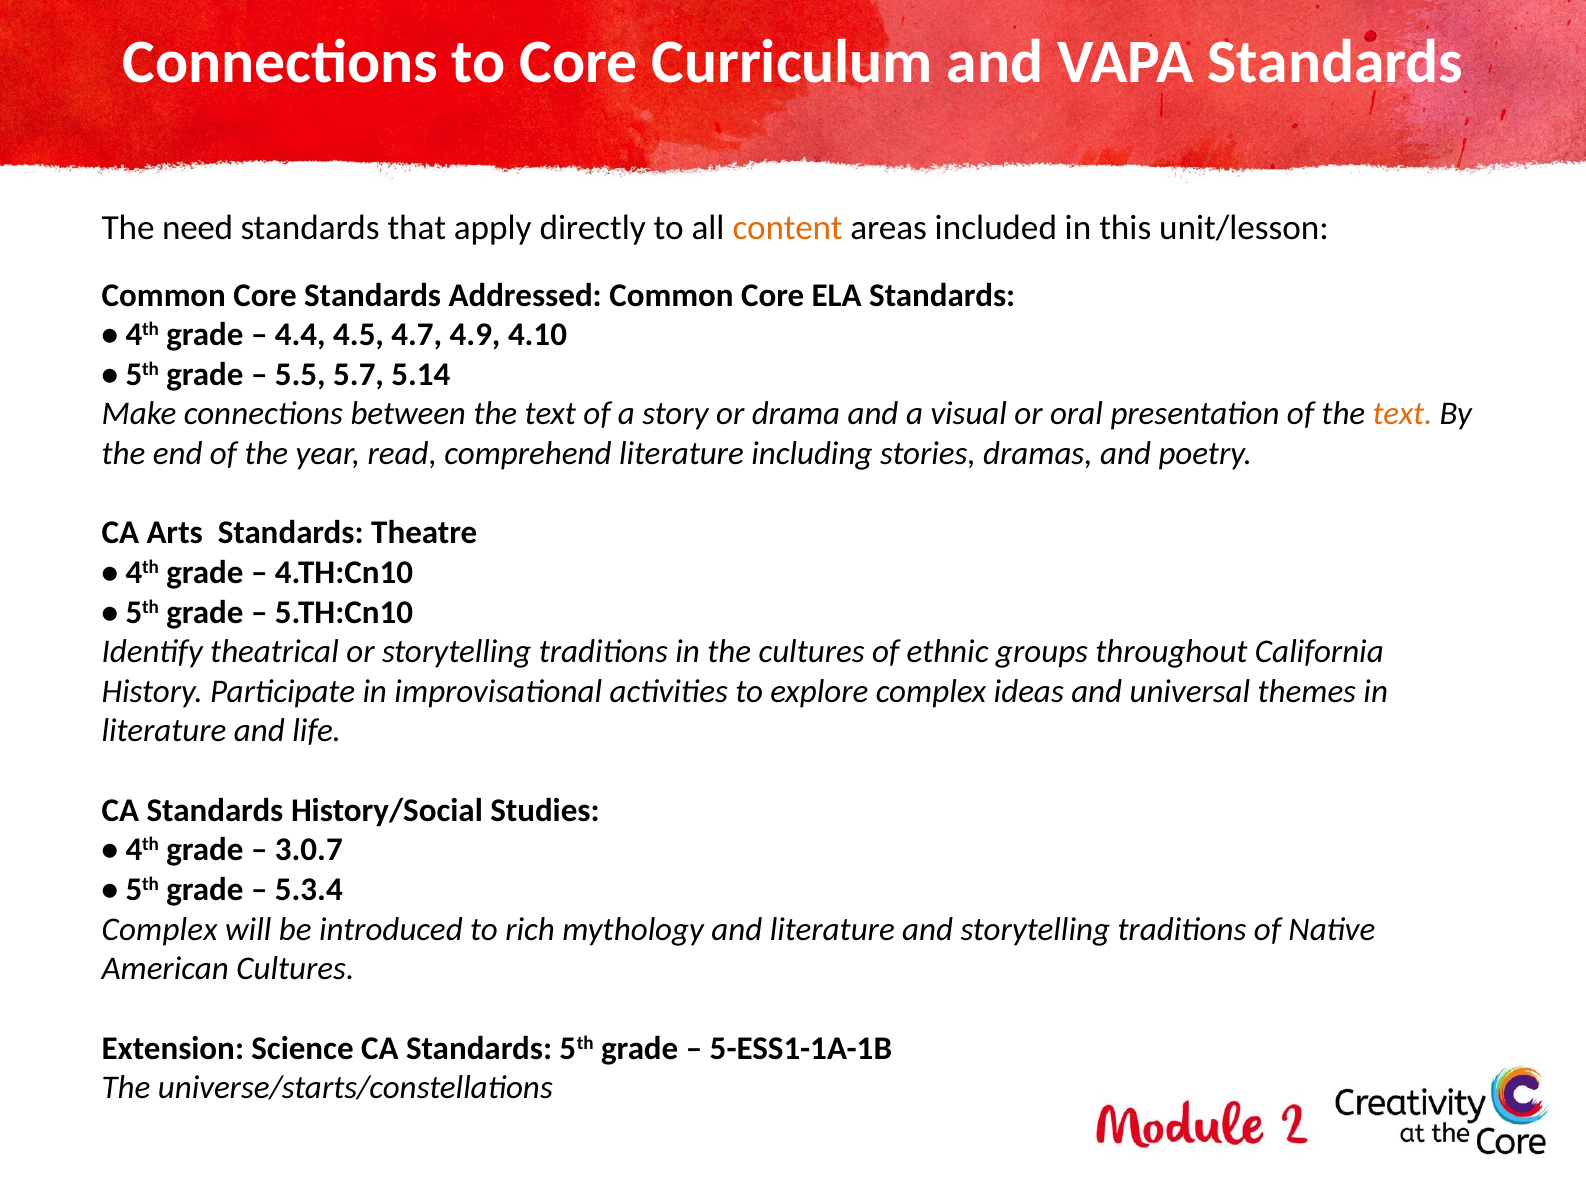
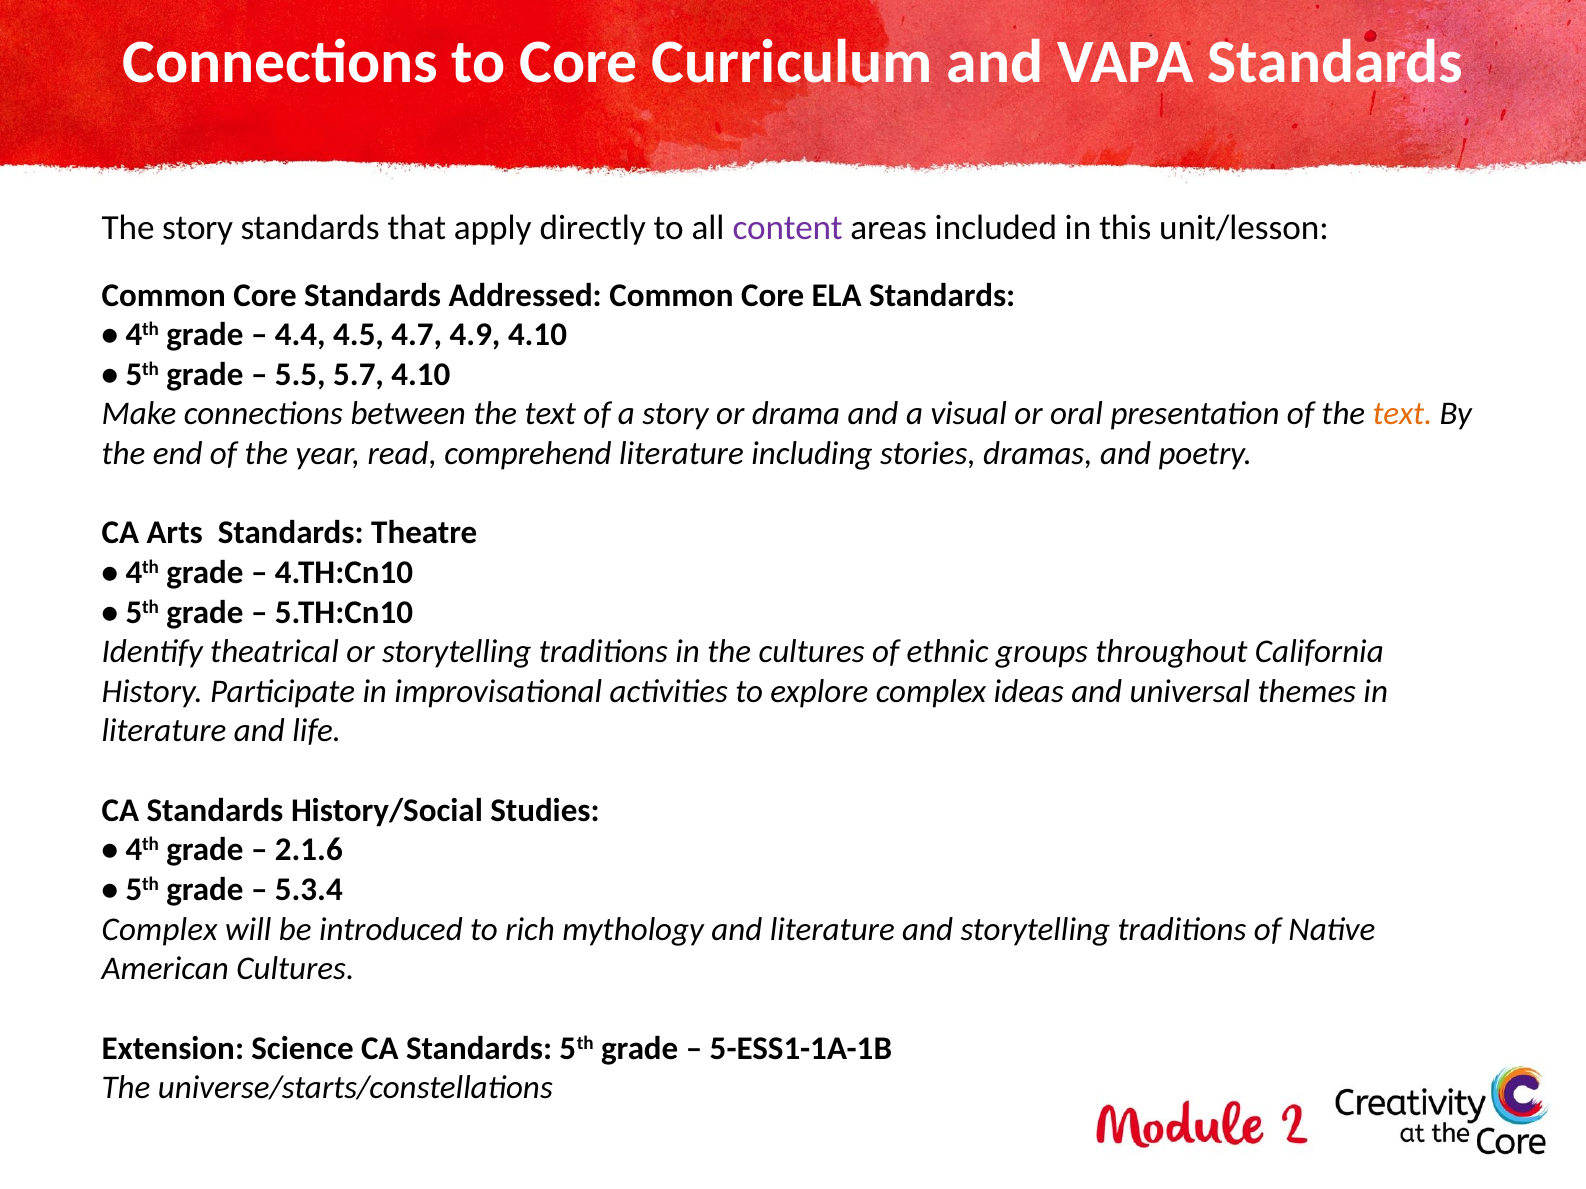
The need: need -> story (198, 228)
content colour: orange -> purple (788, 228)
5.7 5.14: 5.14 -> 4.10 (421, 375)
3.0.7: 3.0.7 -> 2.1.6 (309, 850)
